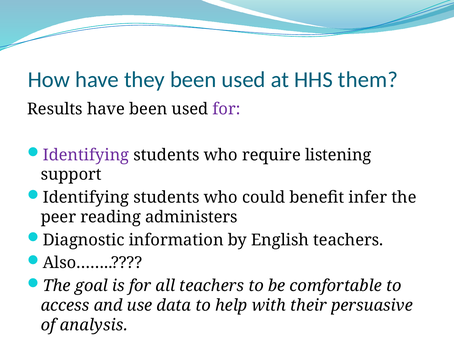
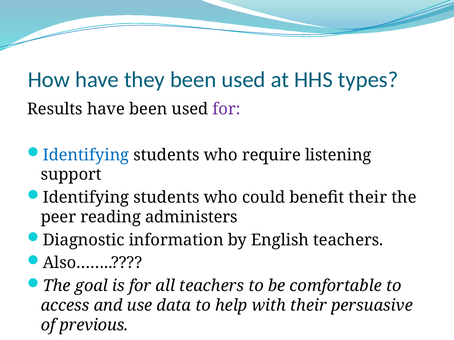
them: them -> types (368, 80)
Identifying colour: purple -> blue (86, 155)
benefit infer: infer -> their (368, 198)
analysis: analysis -> previous (94, 326)
